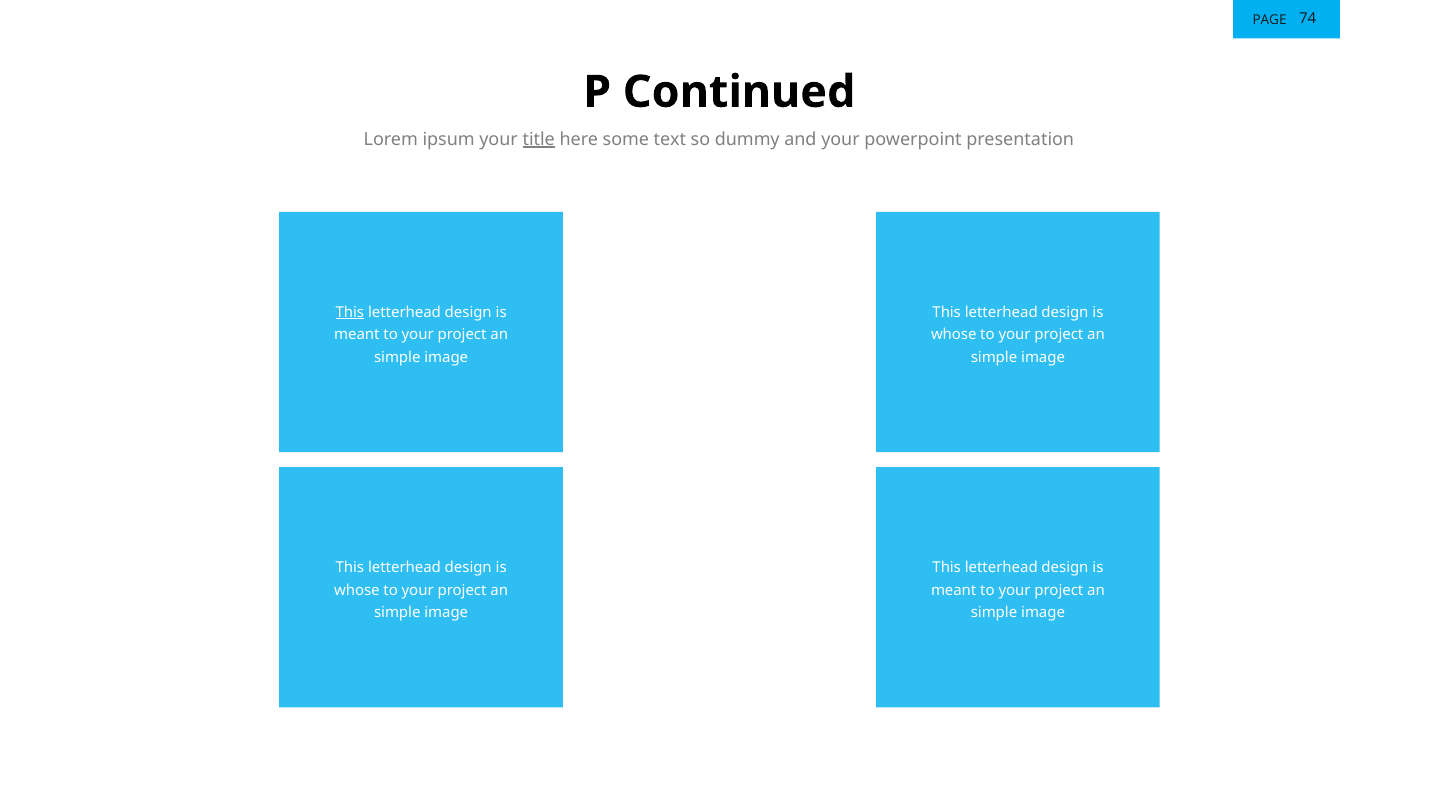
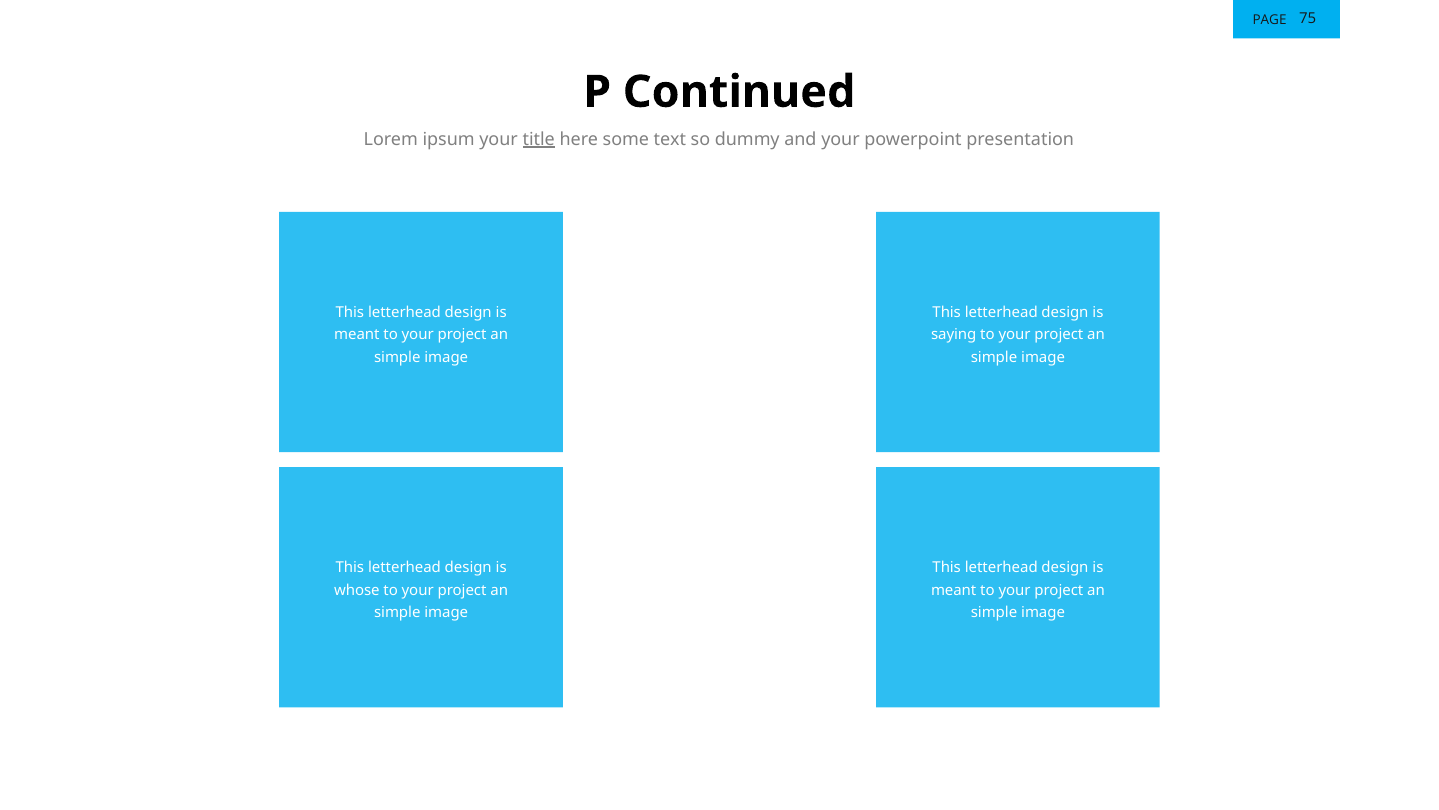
74: 74 -> 75 (1308, 19)
This underline: present -> none (350, 312)
whose: whose -> saying (954, 335)
